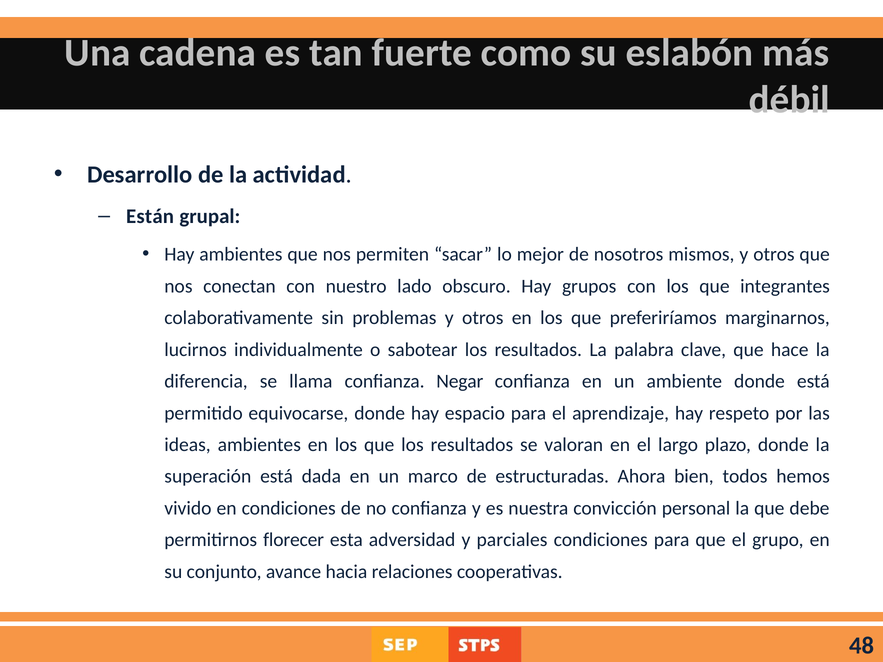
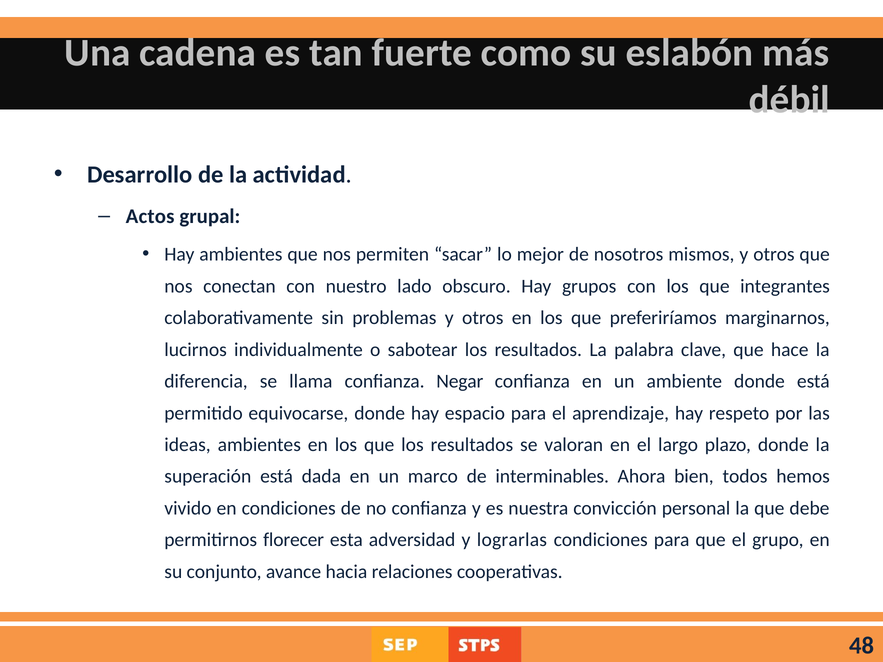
Están: Están -> Actos (150, 216)
estructuradas: estructuradas -> interminables (552, 477)
parciales: parciales -> lograrlas (512, 540)
